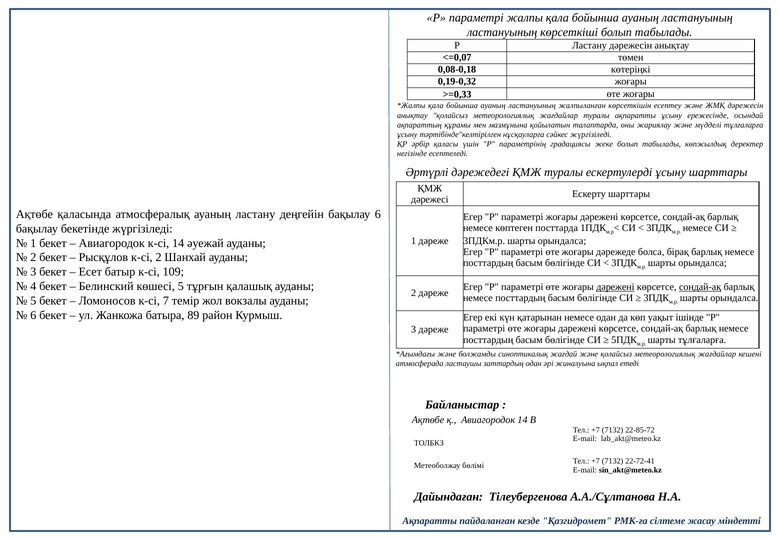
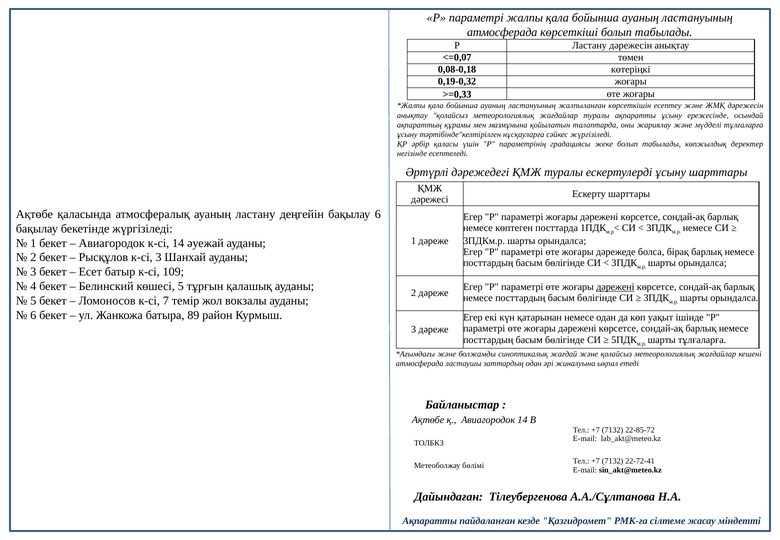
ластануының: ластануының -> атмосферада (502, 32)
к-сі 2: 2 -> 3 (159, 258)
сондай-ақ underline: present -> none (700, 287)
